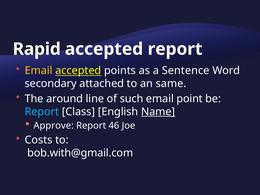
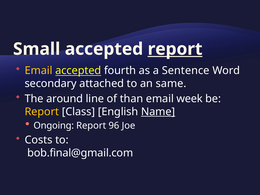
Rapid: Rapid -> Small (37, 49)
report underline: none -> present (175, 49)
points: points -> fourth (120, 71)
such: such -> than (132, 99)
point: point -> week (190, 99)
Report colour: light blue -> yellow (42, 112)
Approve: Approve -> Ongoing (54, 126)
46: 46 -> 96 (114, 126)
bob.with@gmail.com: bob.with@gmail.com -> bob.final@gmail.com (80, 153)
